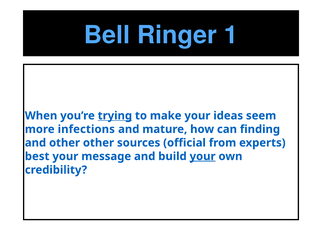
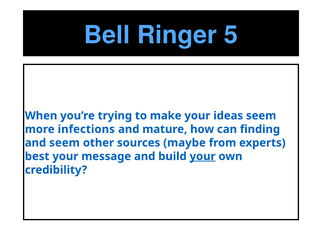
1: 1 -> 5 (231, 35)
trying underline: present -> none (115, 116)
and other: other -> seem (64, 143)
official: official -> maybe (184, 143)
